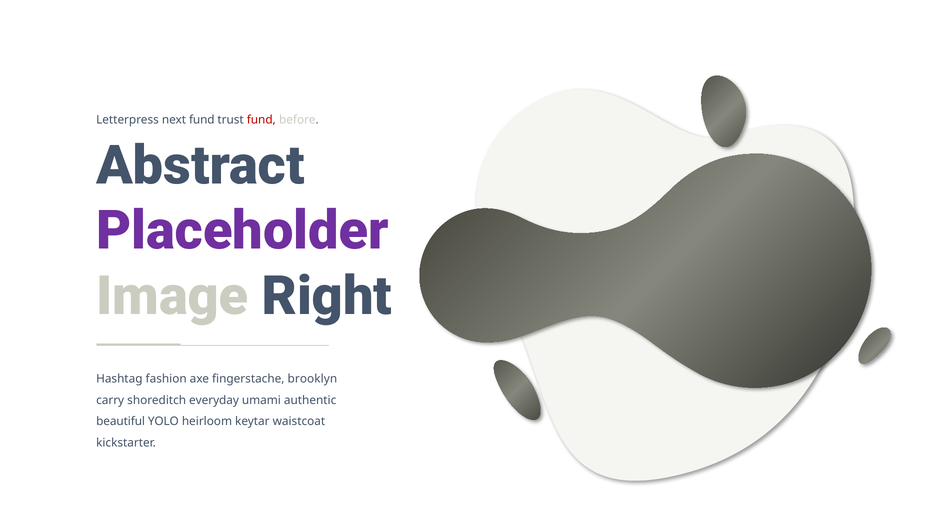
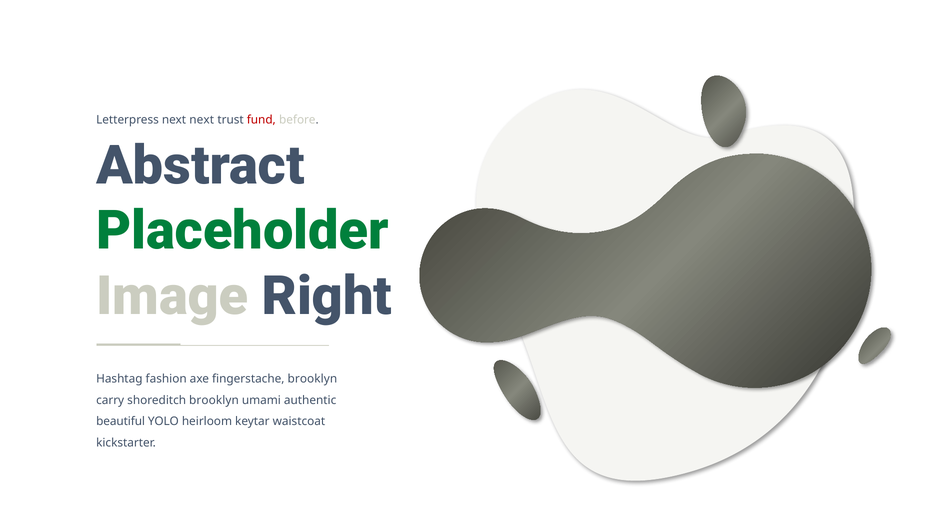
next fund: fund -> next (202, 120)
Placeholder colour: purple -> green (242, 231)
shoreditch everyday: everyday -> brooklyn (214, 400)
